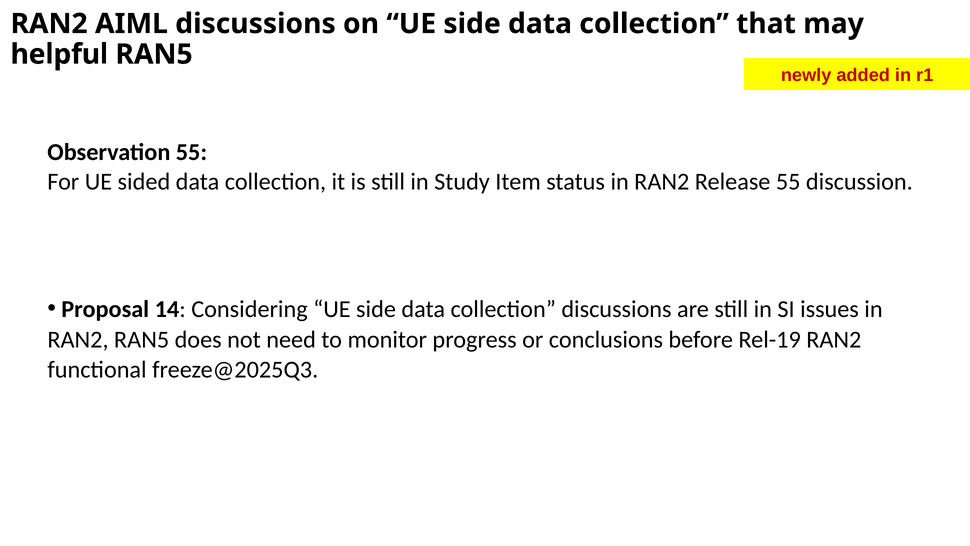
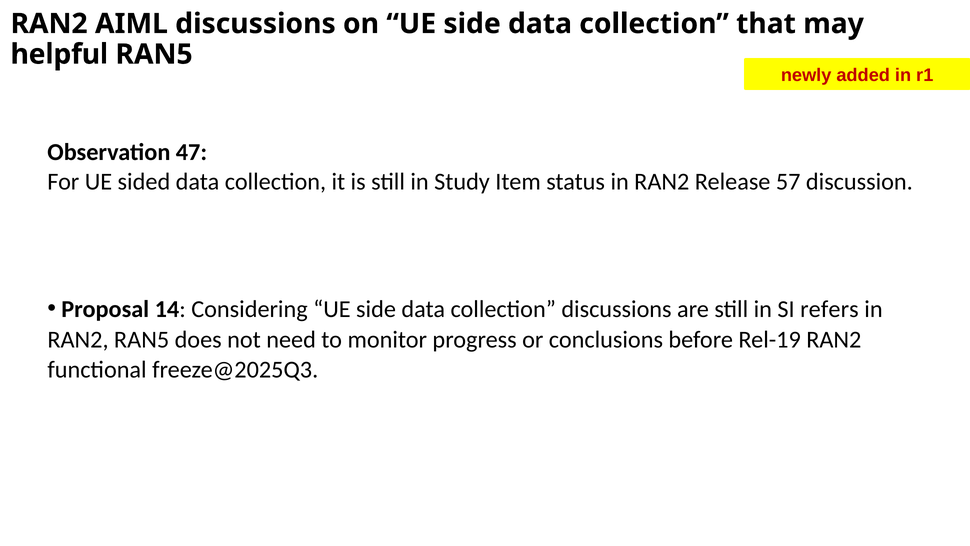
Observation 55: 55 -> 47 (191, 152)
Release 55: 55 -> 57 (788, 182)
issues: issues -> refers (829, 309)
